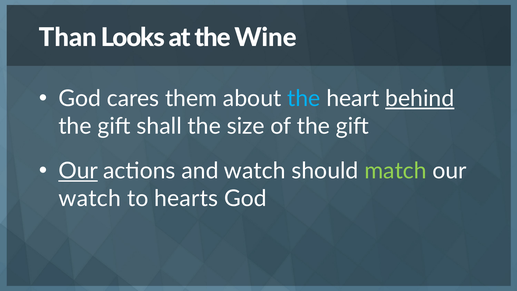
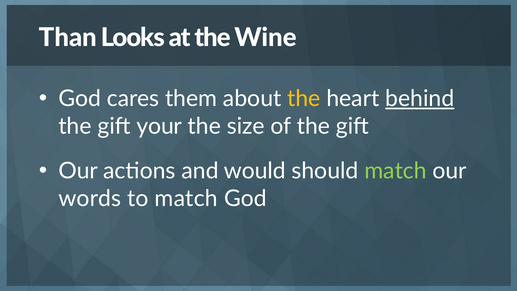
the colour: light blue -> yellow (304, 99)
shall: shall -> your (159, 126)
Our underline: present -> none (78, 171)
and watch: watch -> would (255, 171)
watch: watch -> words (90, 199)
to hearts: hearts -> match (186, 199)
